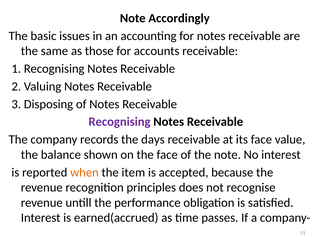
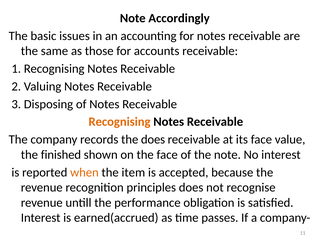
Recognising colour: purple -> orange (120, 122)
the days: days -> does (153, 139)
balance: balance -> finished (61, 154)
